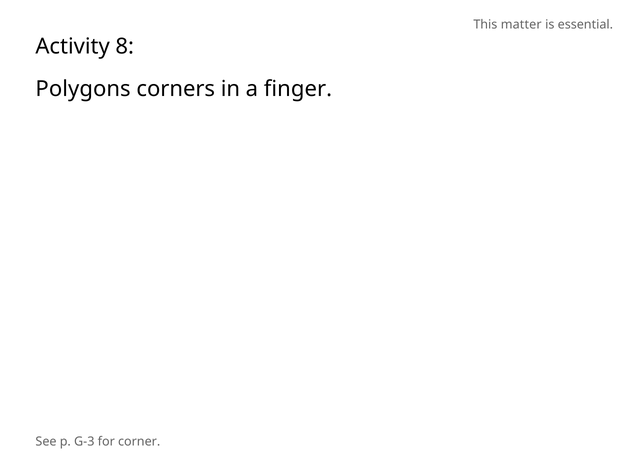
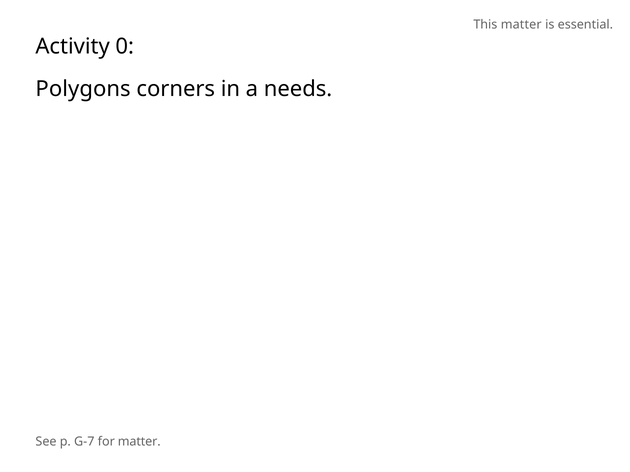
8: 8 -> 0 (125, 47)
finger: finger -> needs (298, 89)
G-3: G-3 -> G-7 (84, 442)
for corner: corner -> matter (139, 442)
